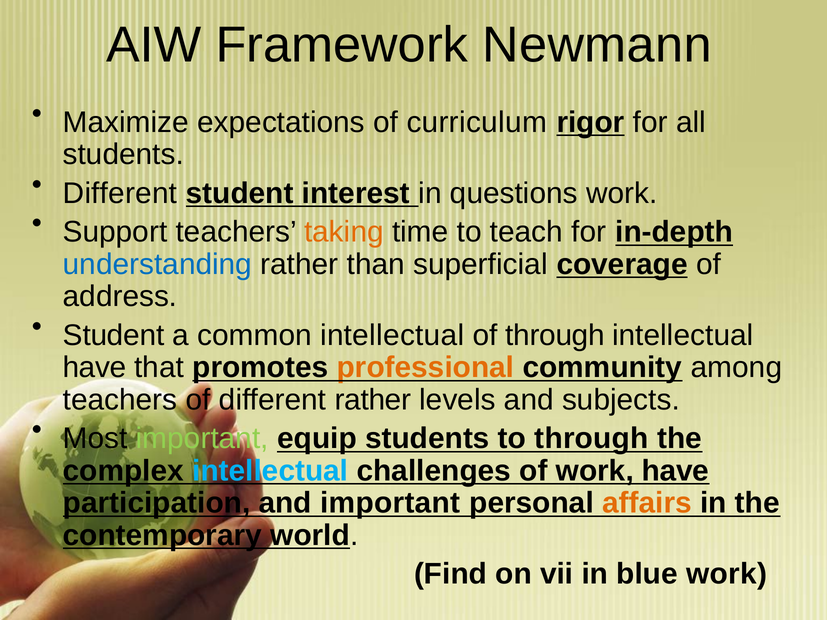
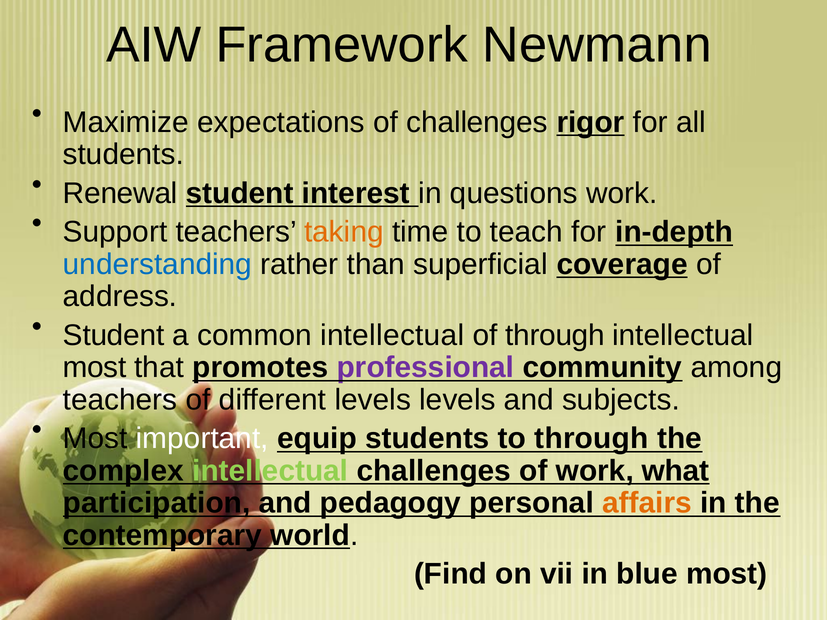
of curriculum: curriculum -> challenges (477, 122)
Different: Different -> Renewal (120, 193)
have: have -> most (94, 368)
professional colour: orange -> purple (425, 368)
different rather: rather -> levels (373, 400)
important colour: light green -> white (202, 439)
intellectual colour: light blue -> light green (270, 471)
work have: have -> what (675, 471)
and important: important -> pedagogy (390, 503)
blue work: work -> most (727, 574)
